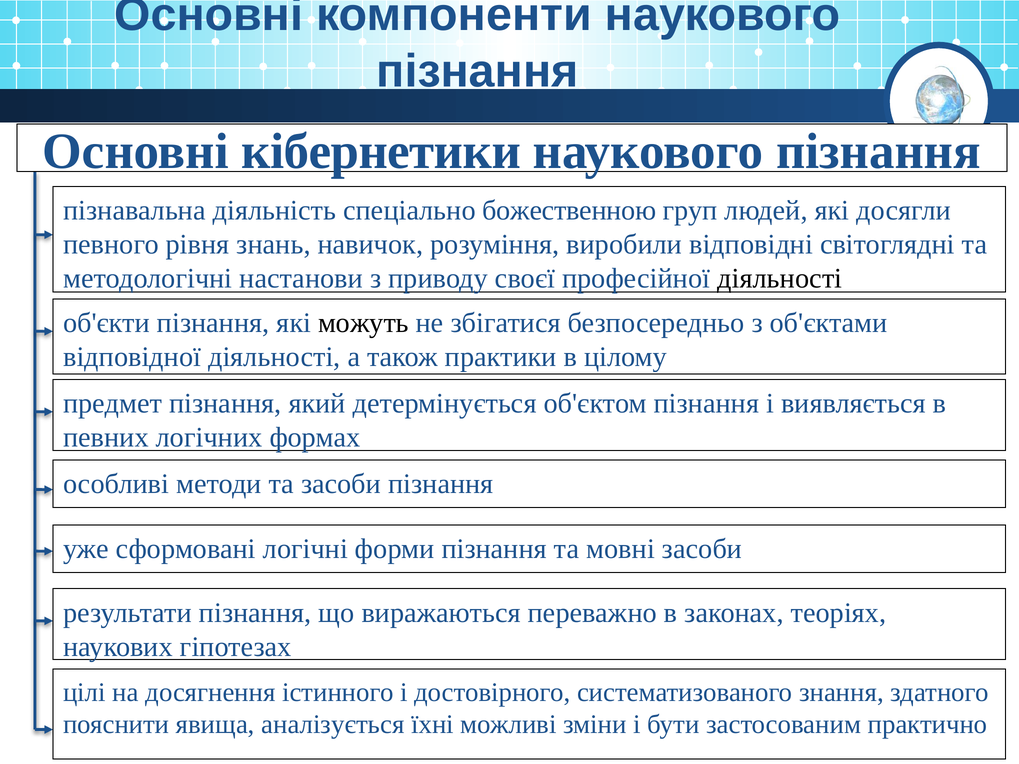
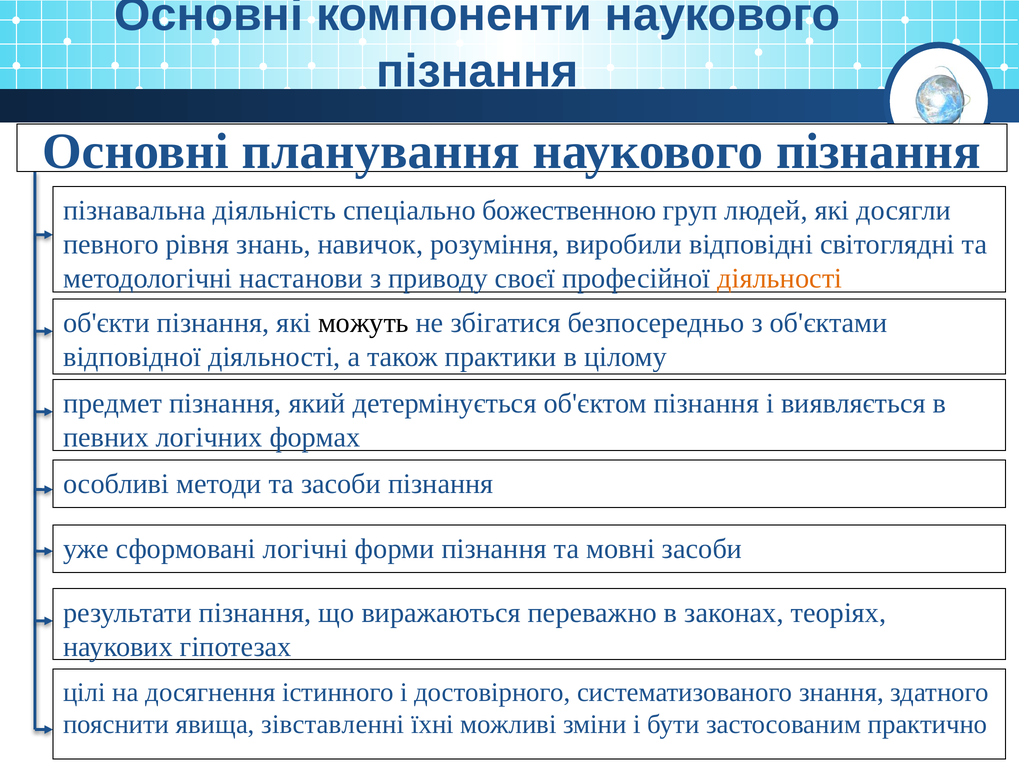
кібернетики: кібернетики -> планування (381, 151)
діяльності colour: black -> orange (780, 279)
аналізується: аналізується -> зівставленні (333, 725)
